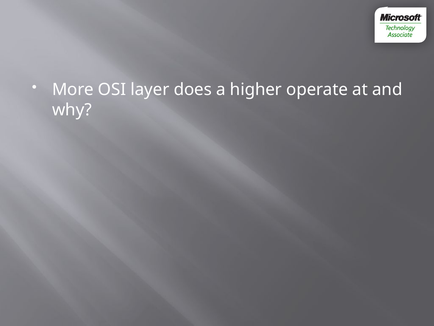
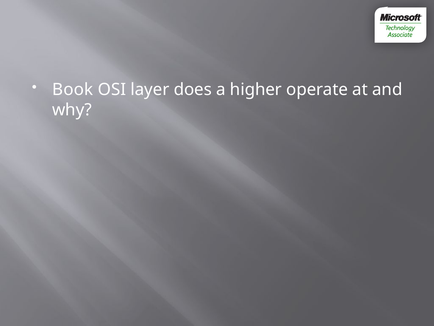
More: More -> Book (73, 89)
